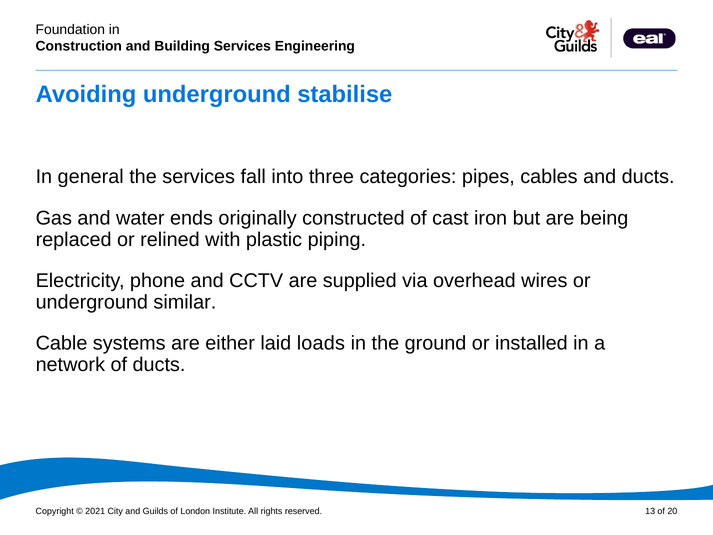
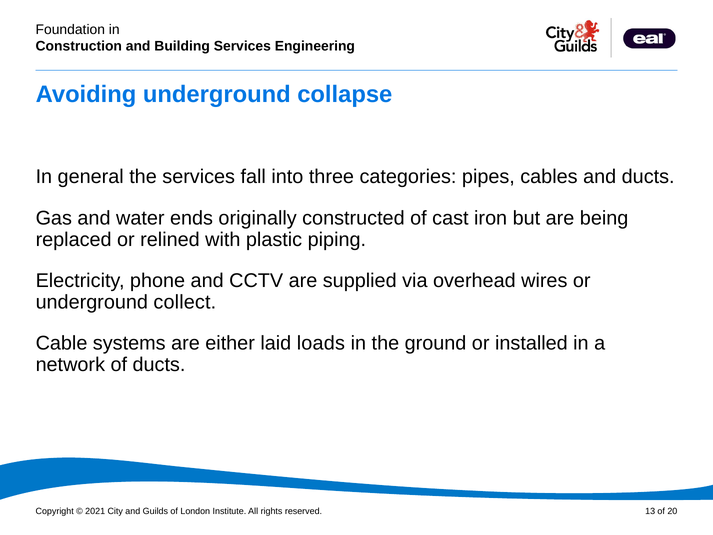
stabilise: stabilise -> collapse (345, 95)
similar: similar -> collect (185, 302)
